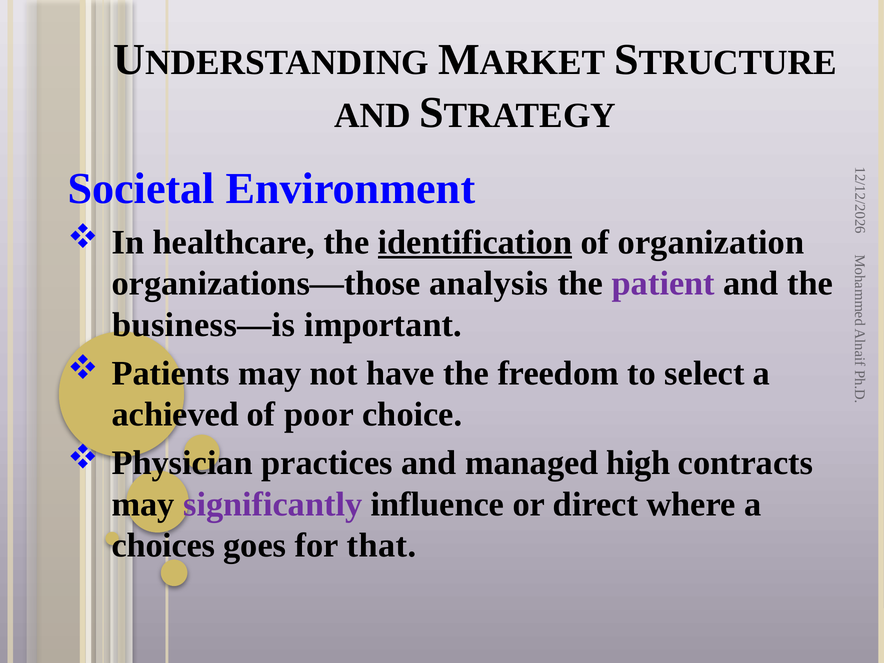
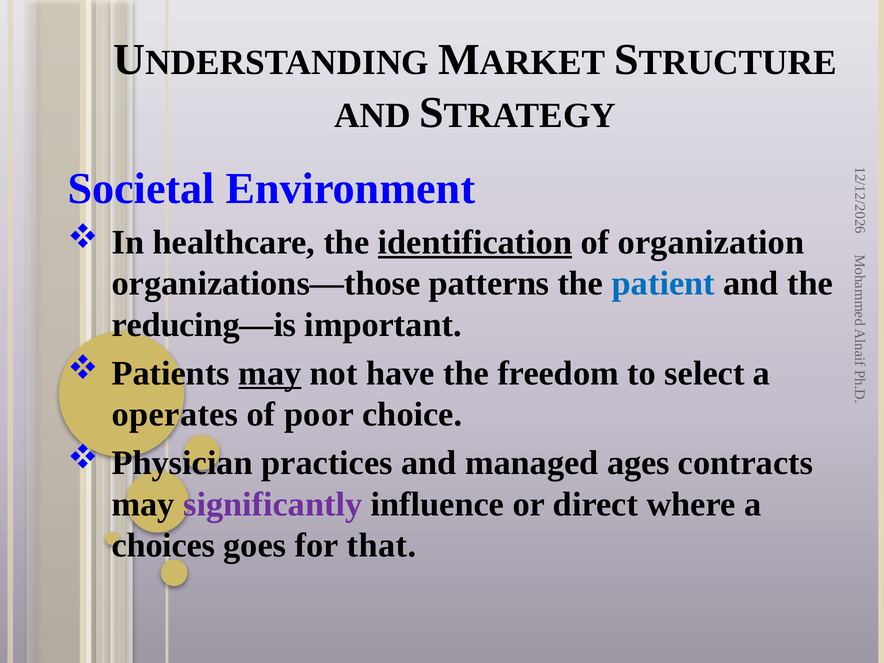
analysis: analysis -> patterns (489, 284)
patient colour: purple -> blue (663, 284)
business—is: business—is -> reducing—is (204, 325)
may underline: none -> present (270, 373)
achieved: achieved -> operates (175, 415)
high: high -> ages (638, 463)
